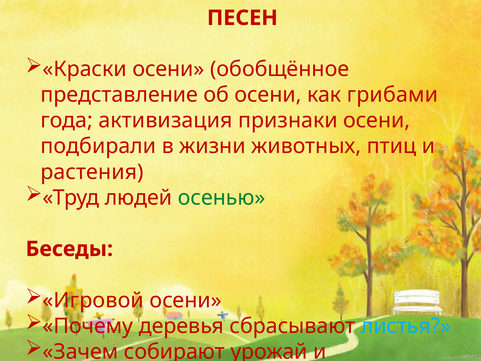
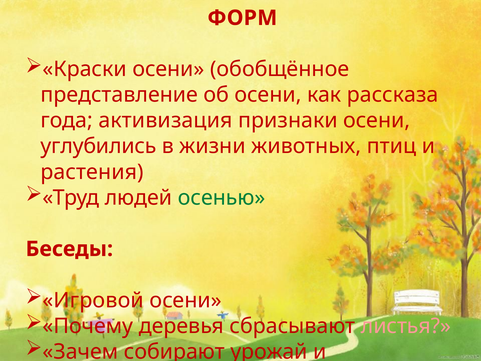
ПЕСЕН: ПЕСЕН -> ФОРМ (242, 18)
грибами: грибами -> рассказа (393, 95)
подбирали: подбирали -> углубились (98, 146)
листья colour: light blue -> pink (406, 326)
